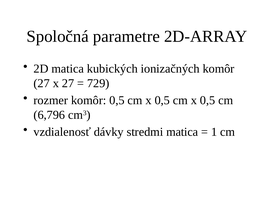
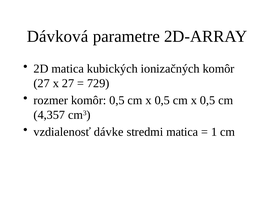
Spoločná: Spoločná -> Dávková (58, 37)
6,796: 6,796 -> 4,357 (49, 115)
dávky: dávky -> dávke (109, 132)
